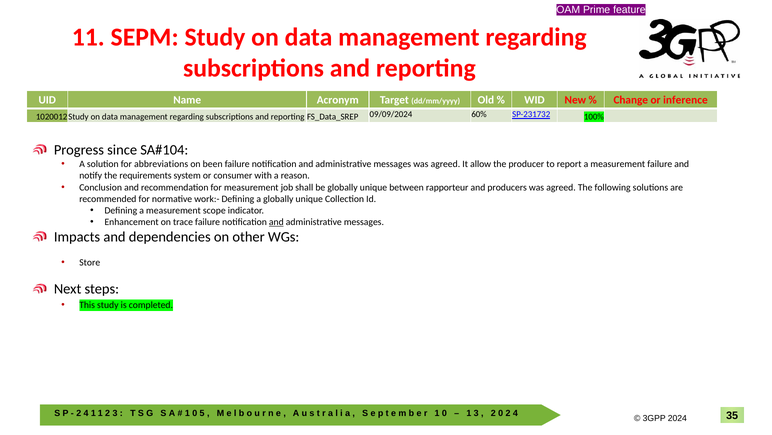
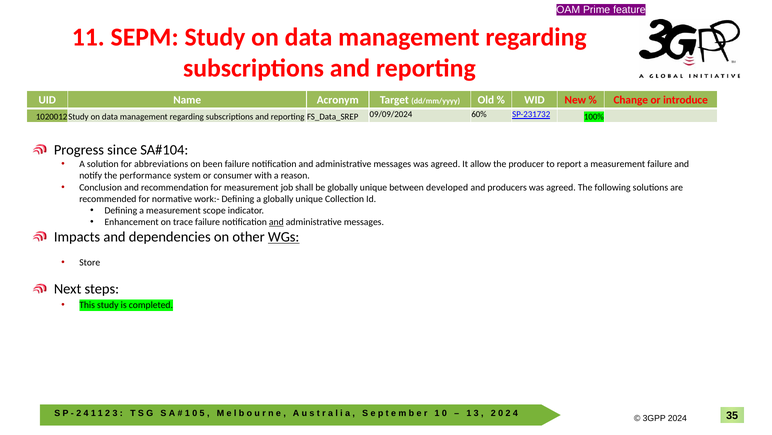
inference: inference -> introduce (685, 100)
requirements: requirements -> performance (145, 175)
rapporteur: rapporteur -> developed (447, 187)
WGs underline: none -> present (284, 237)
